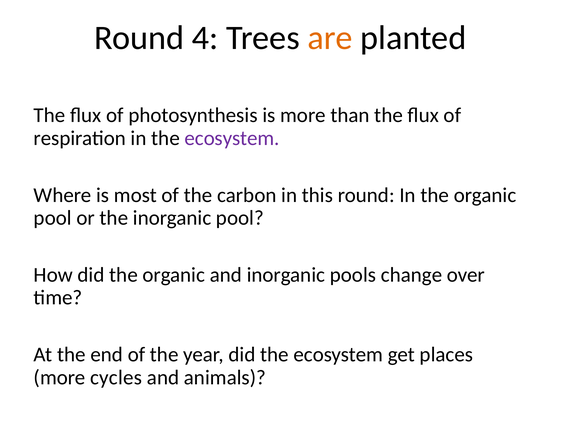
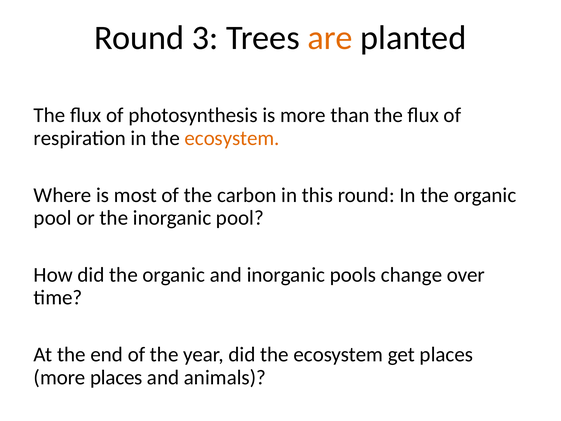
4: 4 -> 3 (205, 38)
ecosystem colour: purple -> orange (232, 138)
more cycles: cycles -> places (116, 377)
